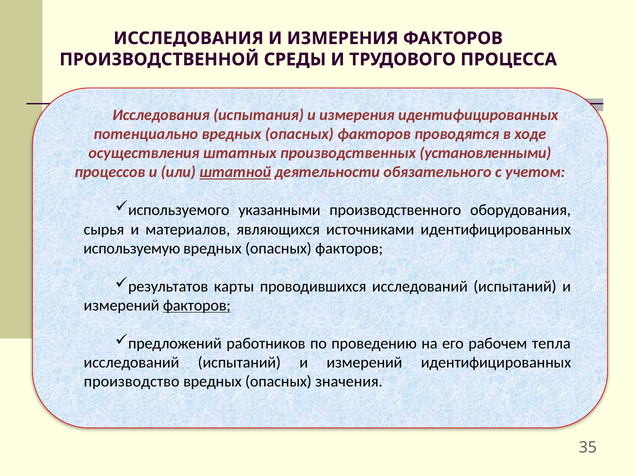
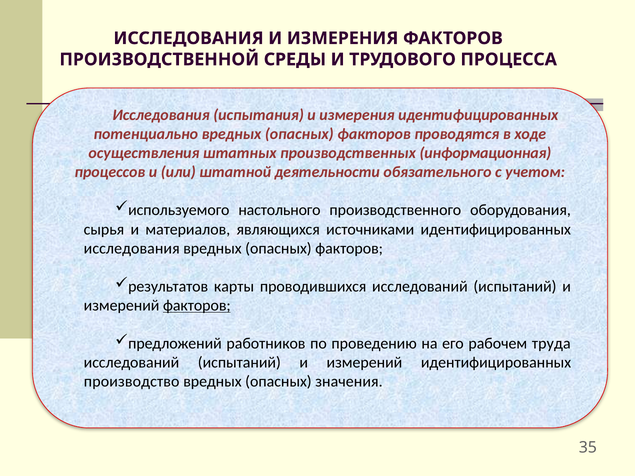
установленными: установленными -> информационная (485, 153)
штатной underline: present -> none (235, 172)
указанными: указанными -> настольного (279, 210)
используемую: используемую -> исследования (132, 248)
тепла: тепла -> труда (551, 344)
